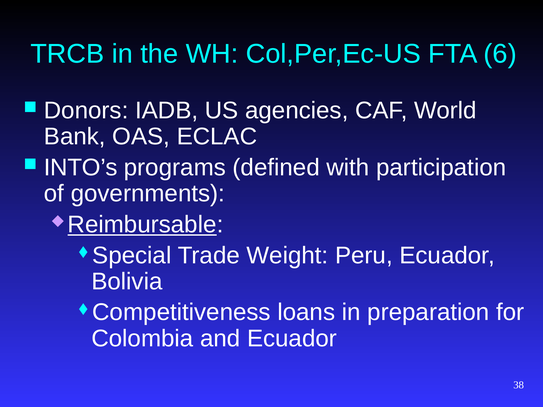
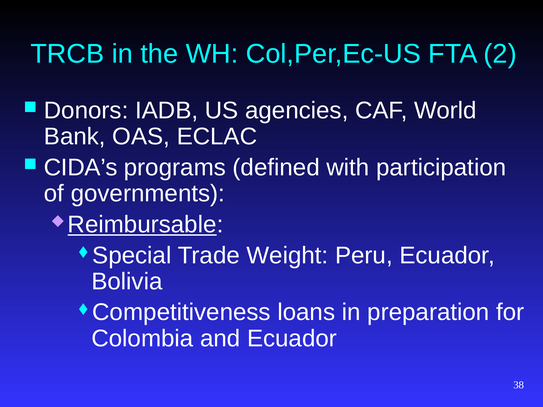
6: 6 -> 2 (500, 54)
INTO’s: INTO’s -> CIDA’s (81, 168)
